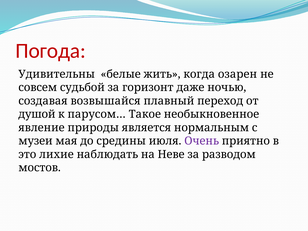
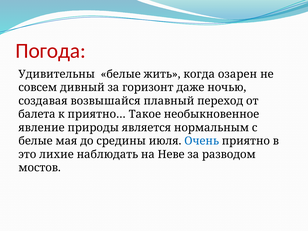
судьбой: судьбой -> дивный (82, 88)
душой: душой -> балета (37, 114)
парусом…: парусом… -> приятно… (97, 114)
музеи: музеи -> белые (36, 141)
Очень colour: purple -> blue (202, 141)
